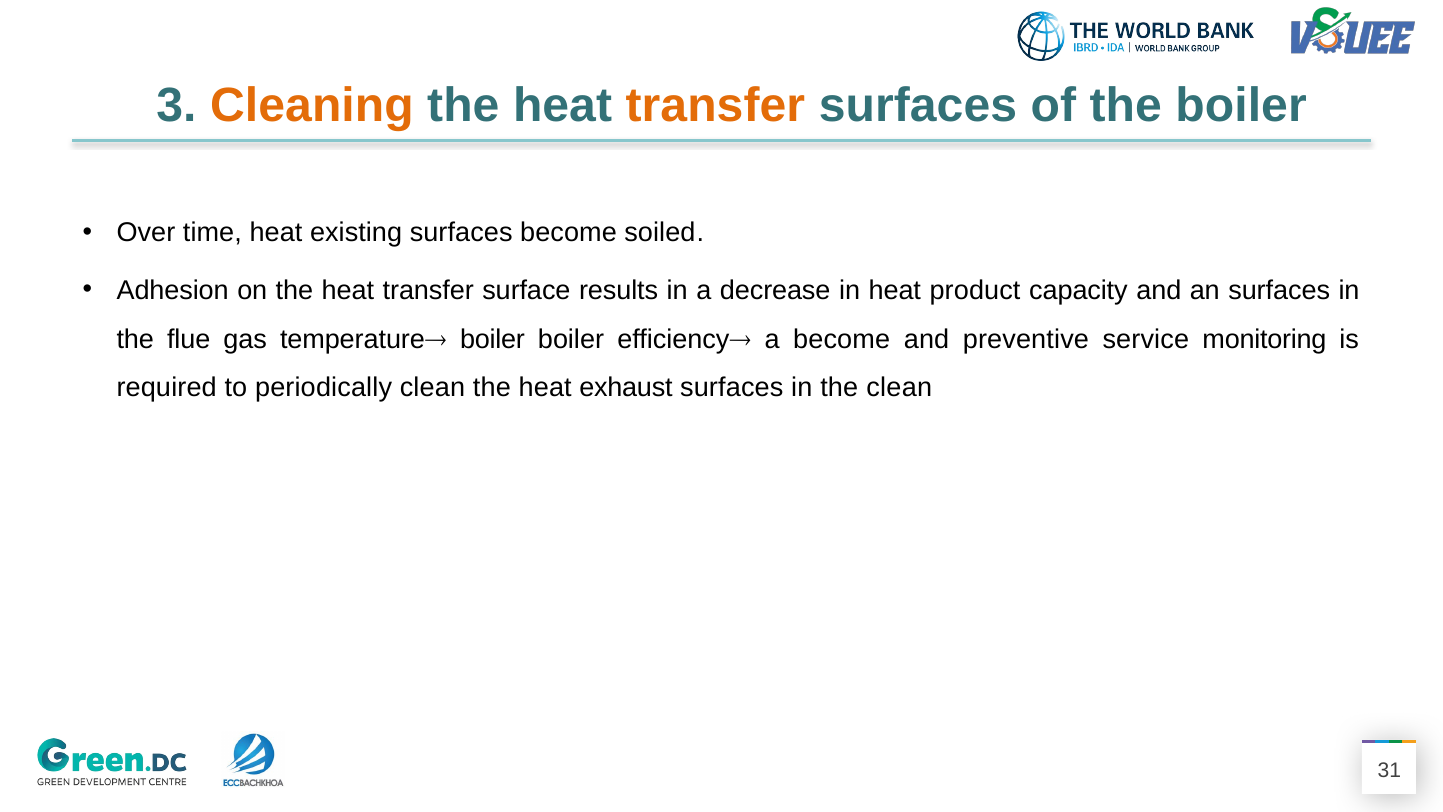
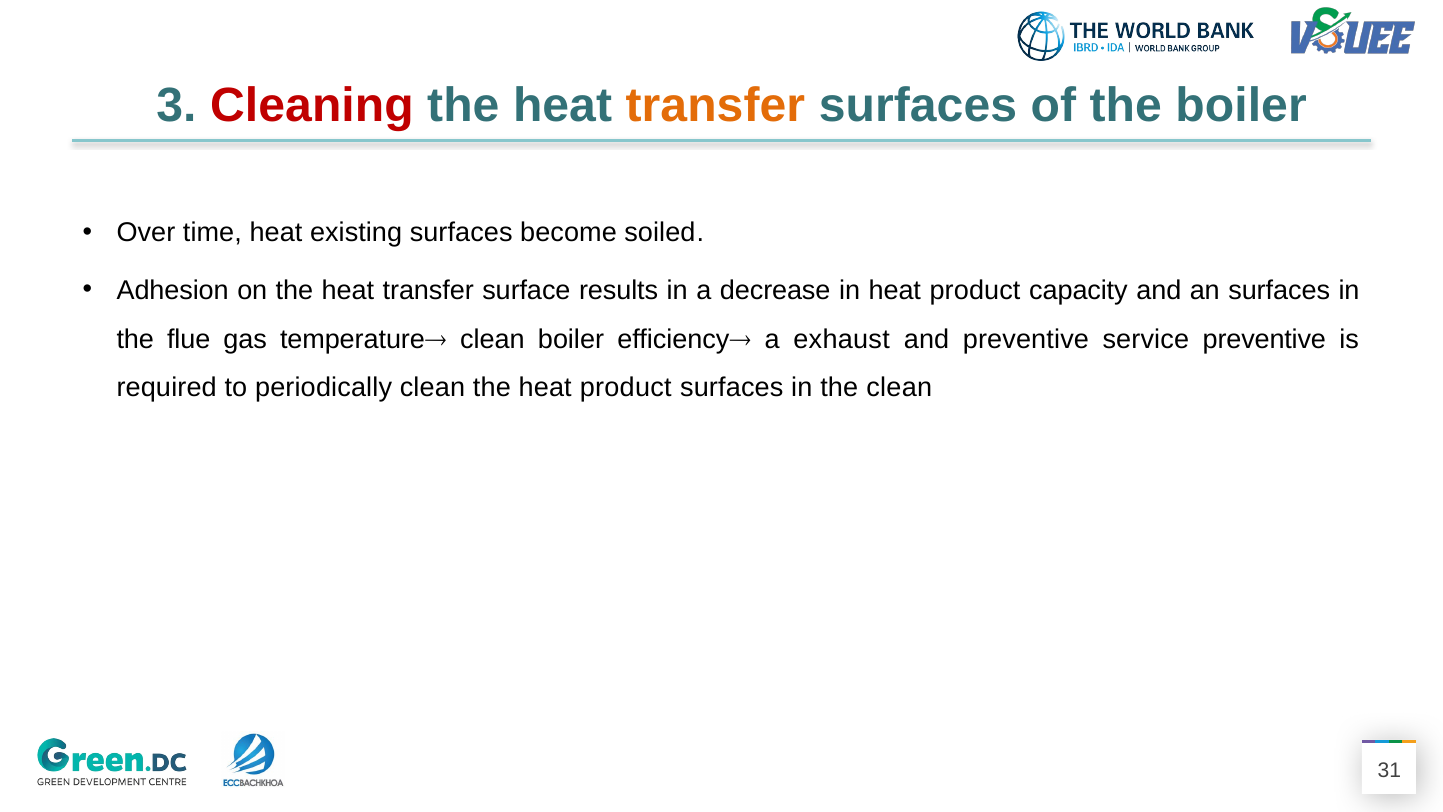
Cleaning colour: orange -> red (312, 106)
temperature boiler: boiler -> clean (492, 339)
a become: become -> exhaust (842, 339)
service monitoring: monitoring -> preventive (1264, 339)
the heat exhaust: exhaust -> product (626, 388)
